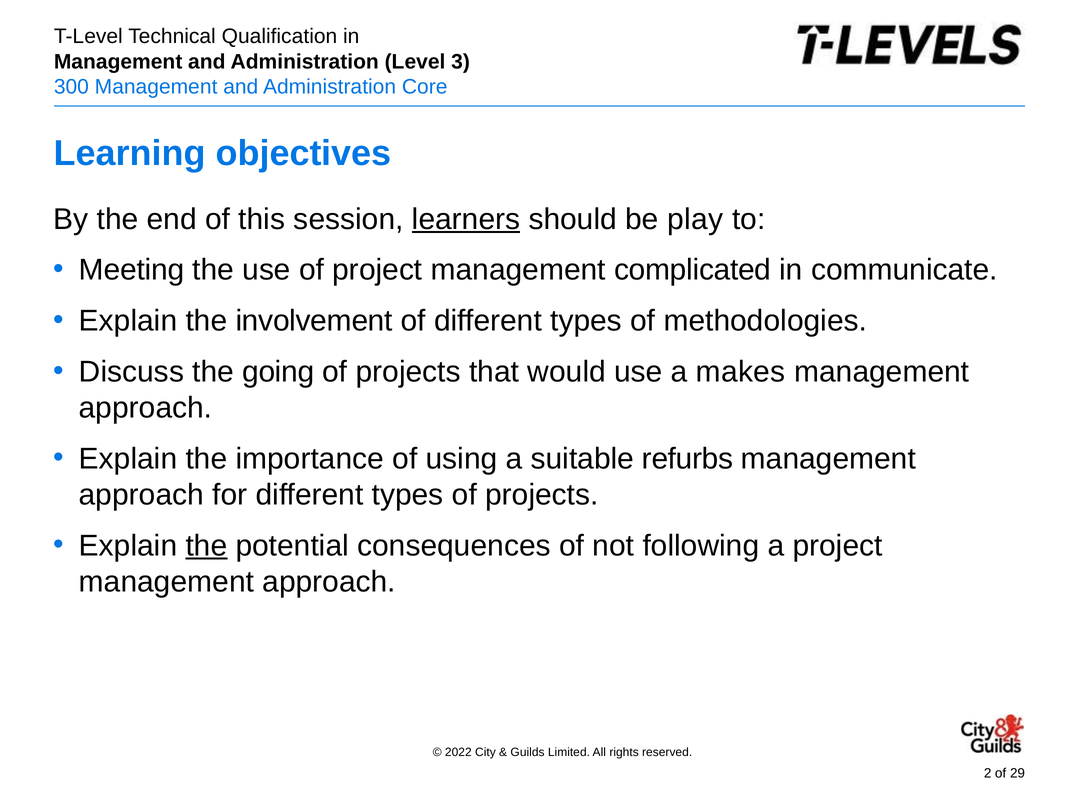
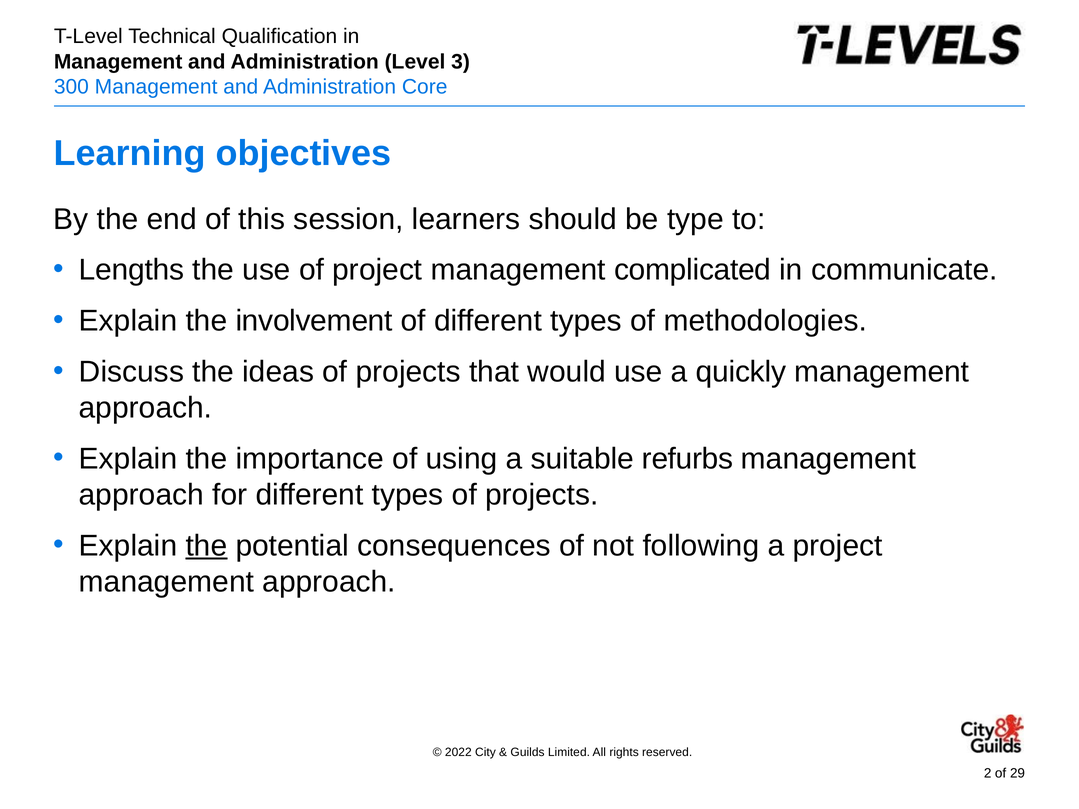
learners underline: present -> none (466, 219)
play: play -> type (695, 219)
Meeting: Meeting -> Lengths (132, 270)
going: going -> ideas (278, 372)
makes: makes -> quickly (741, 372)
